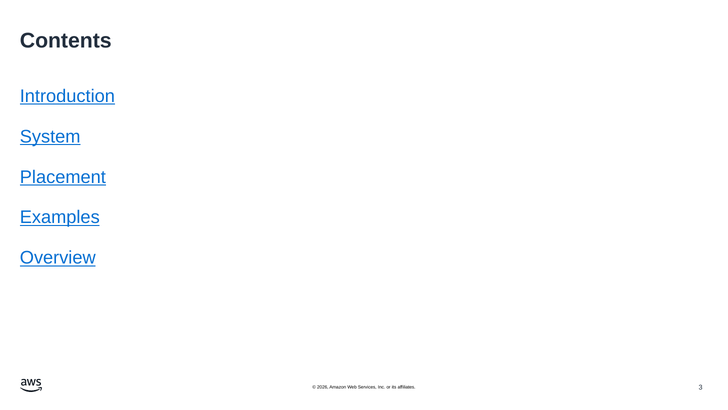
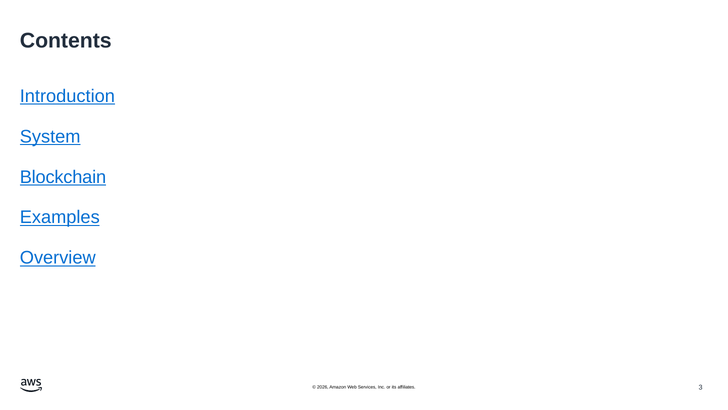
Placement: Placement -> Blockchain (63, 177)
